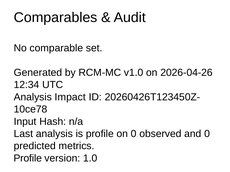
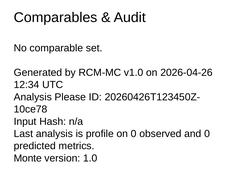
Impact: Impact -> Please (70, 97)
Profile: Profile -> Monte (28, 159)
